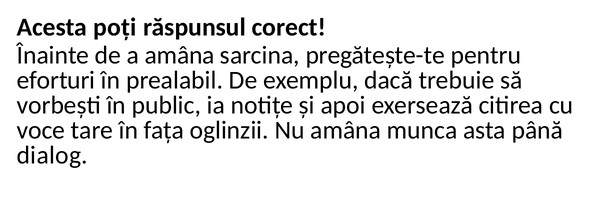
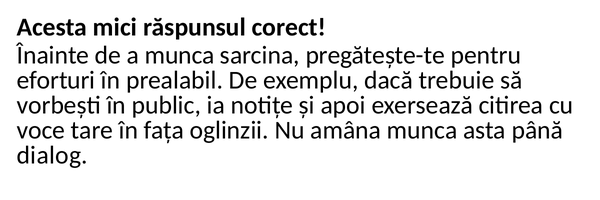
poți: poți -> mici (115, 27)
a amâna: amâna -> munca (180, 55)
